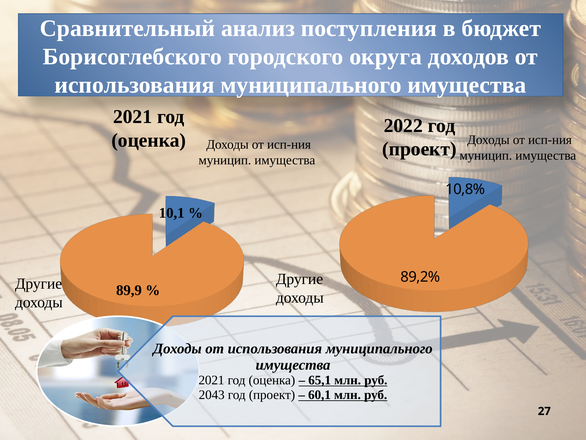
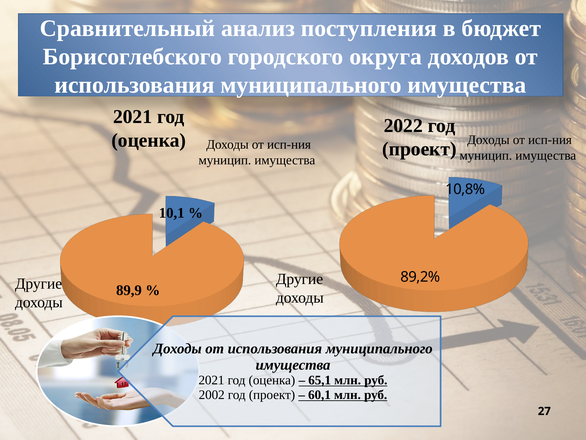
2043: 2043 -> 2002 (212, 394)
